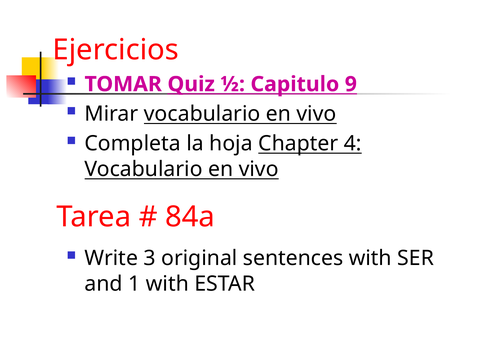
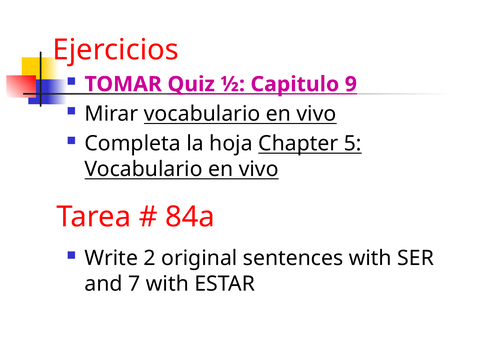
4: 4 -> 5 (353, 144)
3: 3 -> 2 (150, 259)
1: 1 -> 7 (134, 284)
